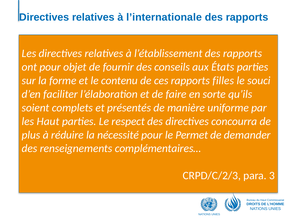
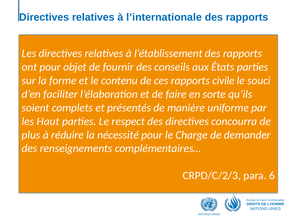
filles: filles -> civile (223, 80)
Permet: Permet -> Charge (192, 135)
3: 3 -> 6 (272, 175)
